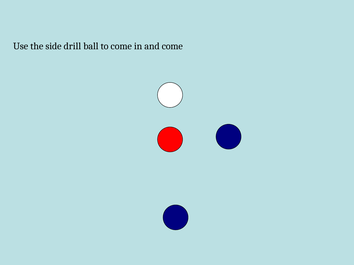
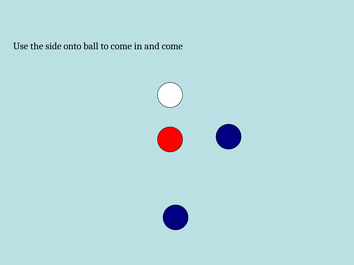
drill: drill -> onto (72, 46)
